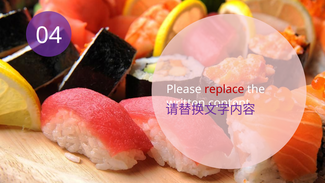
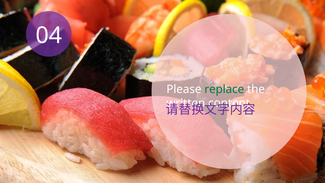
replace colour: red -> green (224, 89)
